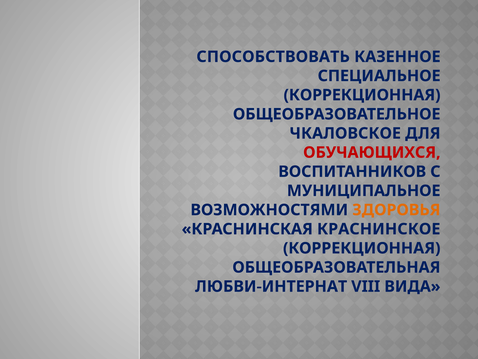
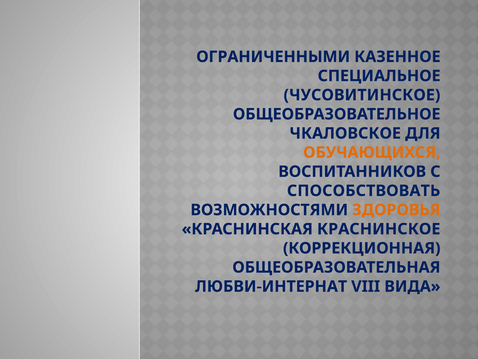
СПОСОБСТВОВАТЬ: СПОСОБСТВОВАТЬ -> ОГРАНИЧЕННЫМИ (273, 57)
КОРРЕКЦИОННАЯ: КОРРЕКЦИОННАЯ -> ЧУСОВИТИНСКОЕ (362, 95)
ОБУЧАЮЩИХСЯ colour: red -> orange (372, 152)
МУНИЦИПАЛЬНОЕ: МУНИЦИПАЛЬНОЕ -> СПОСОБСТВОВАТЬ (364, 191)
